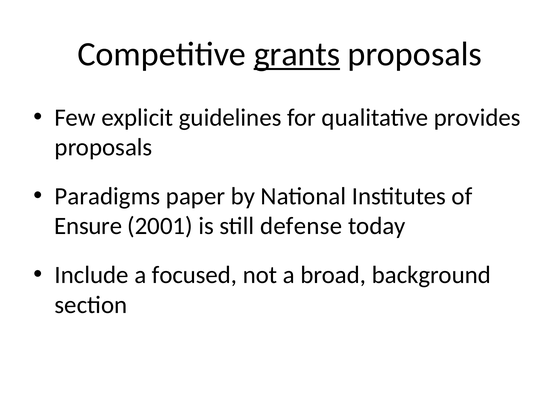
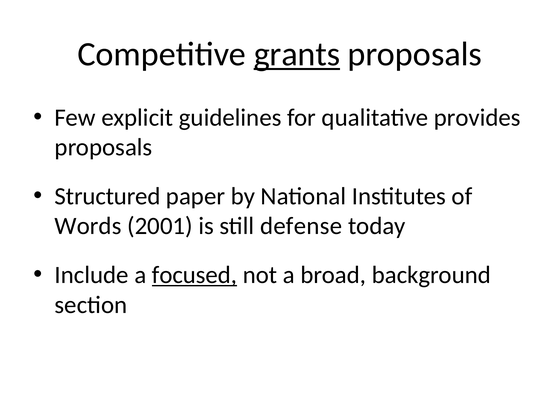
Paradigms: Paradigms -> Structured (108, 196)
Ensure: Ensure -> Words (88, 226)
focused underline: none -> present (195, 275)
